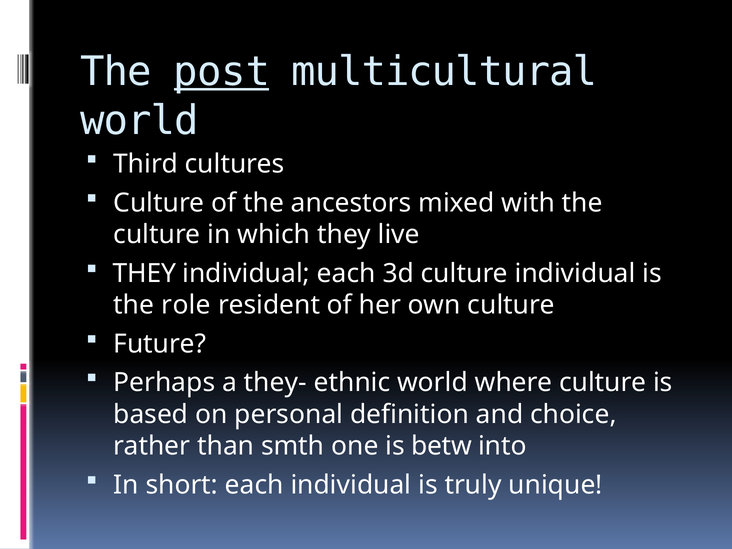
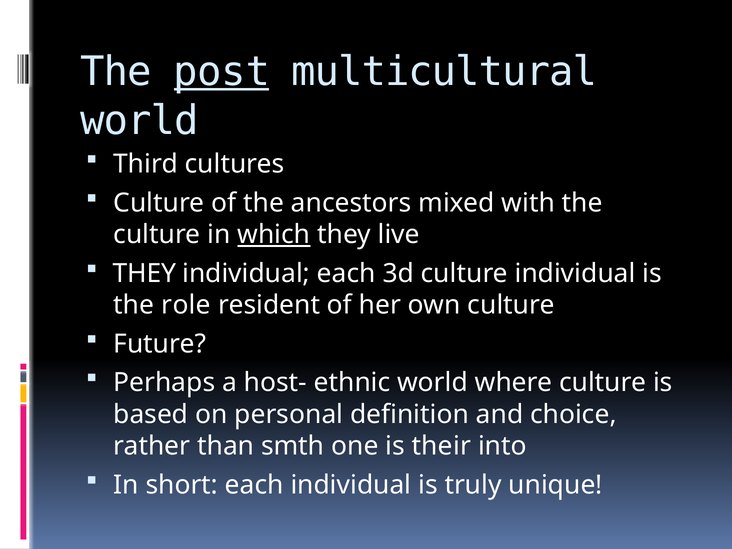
which underline: none -> present (274, 235)
they-: they- -> host- (275, 383)
betw: betw -> their (441, 446)
